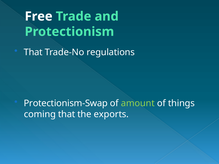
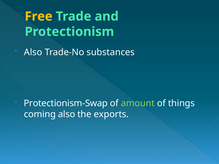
Free colour: white -> yellow (39, 16)
That: That -> Also (33, 52)
regulations: regulations -> substances (111, 52)
coming that: that -> also (67, 114)
